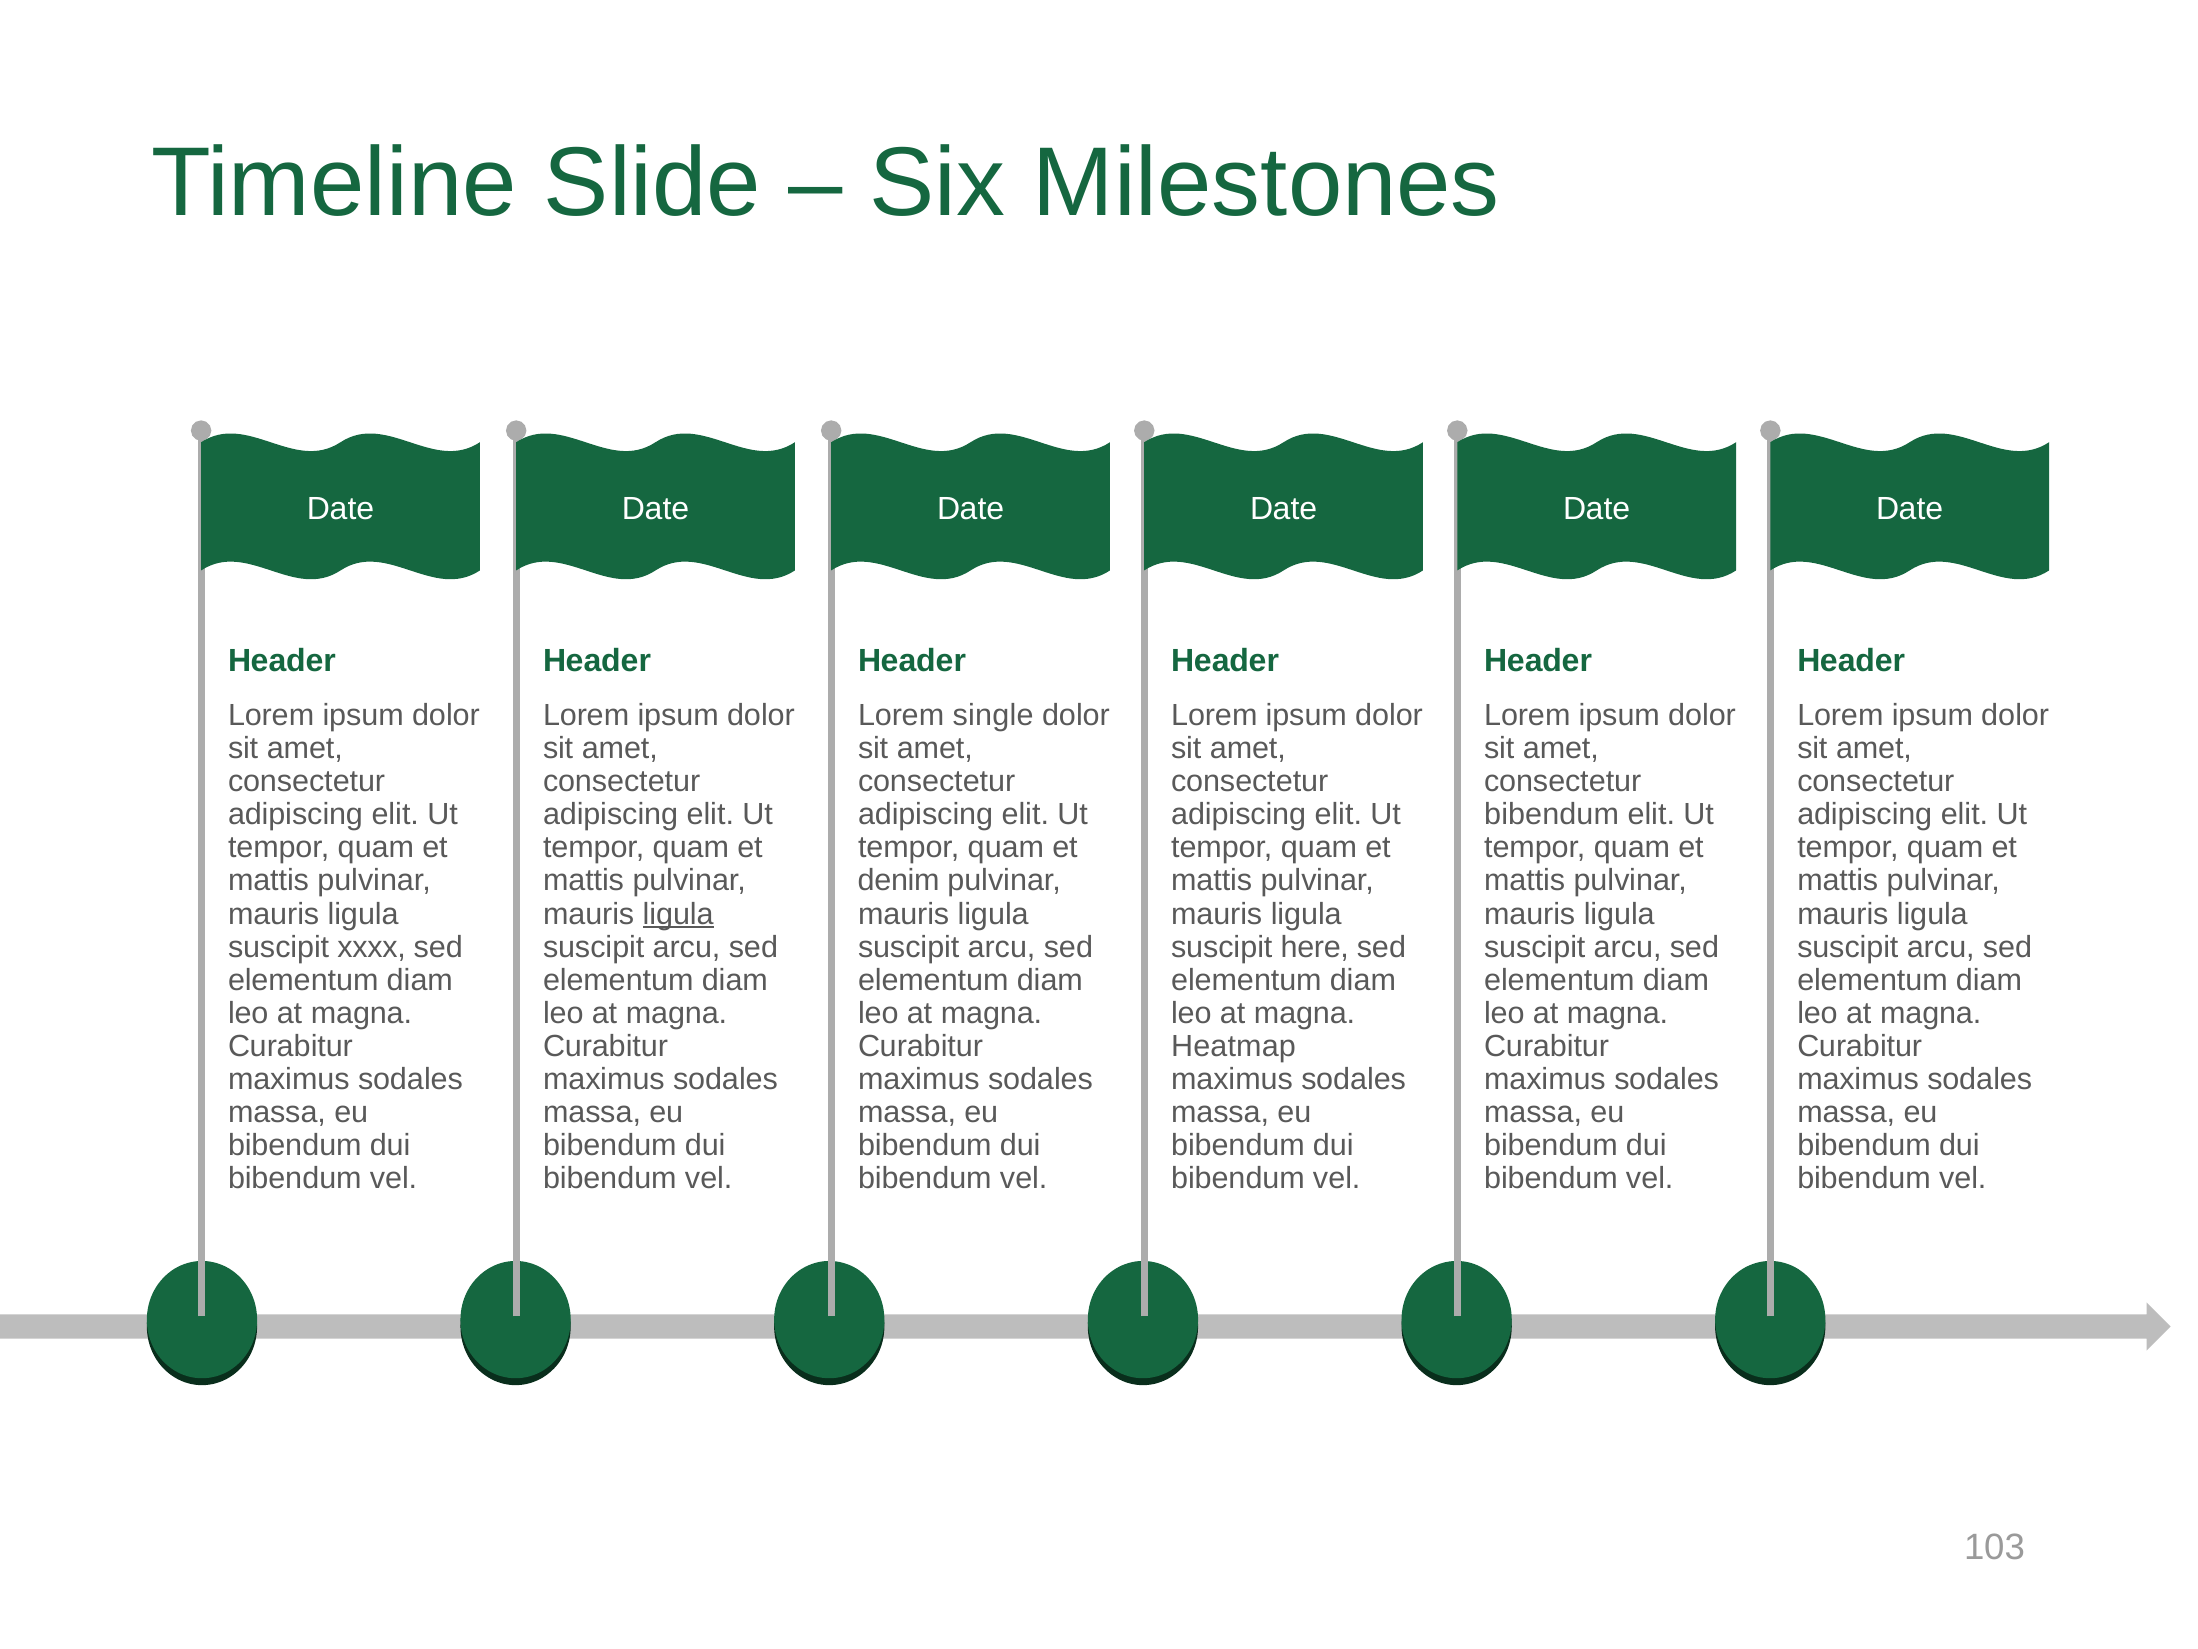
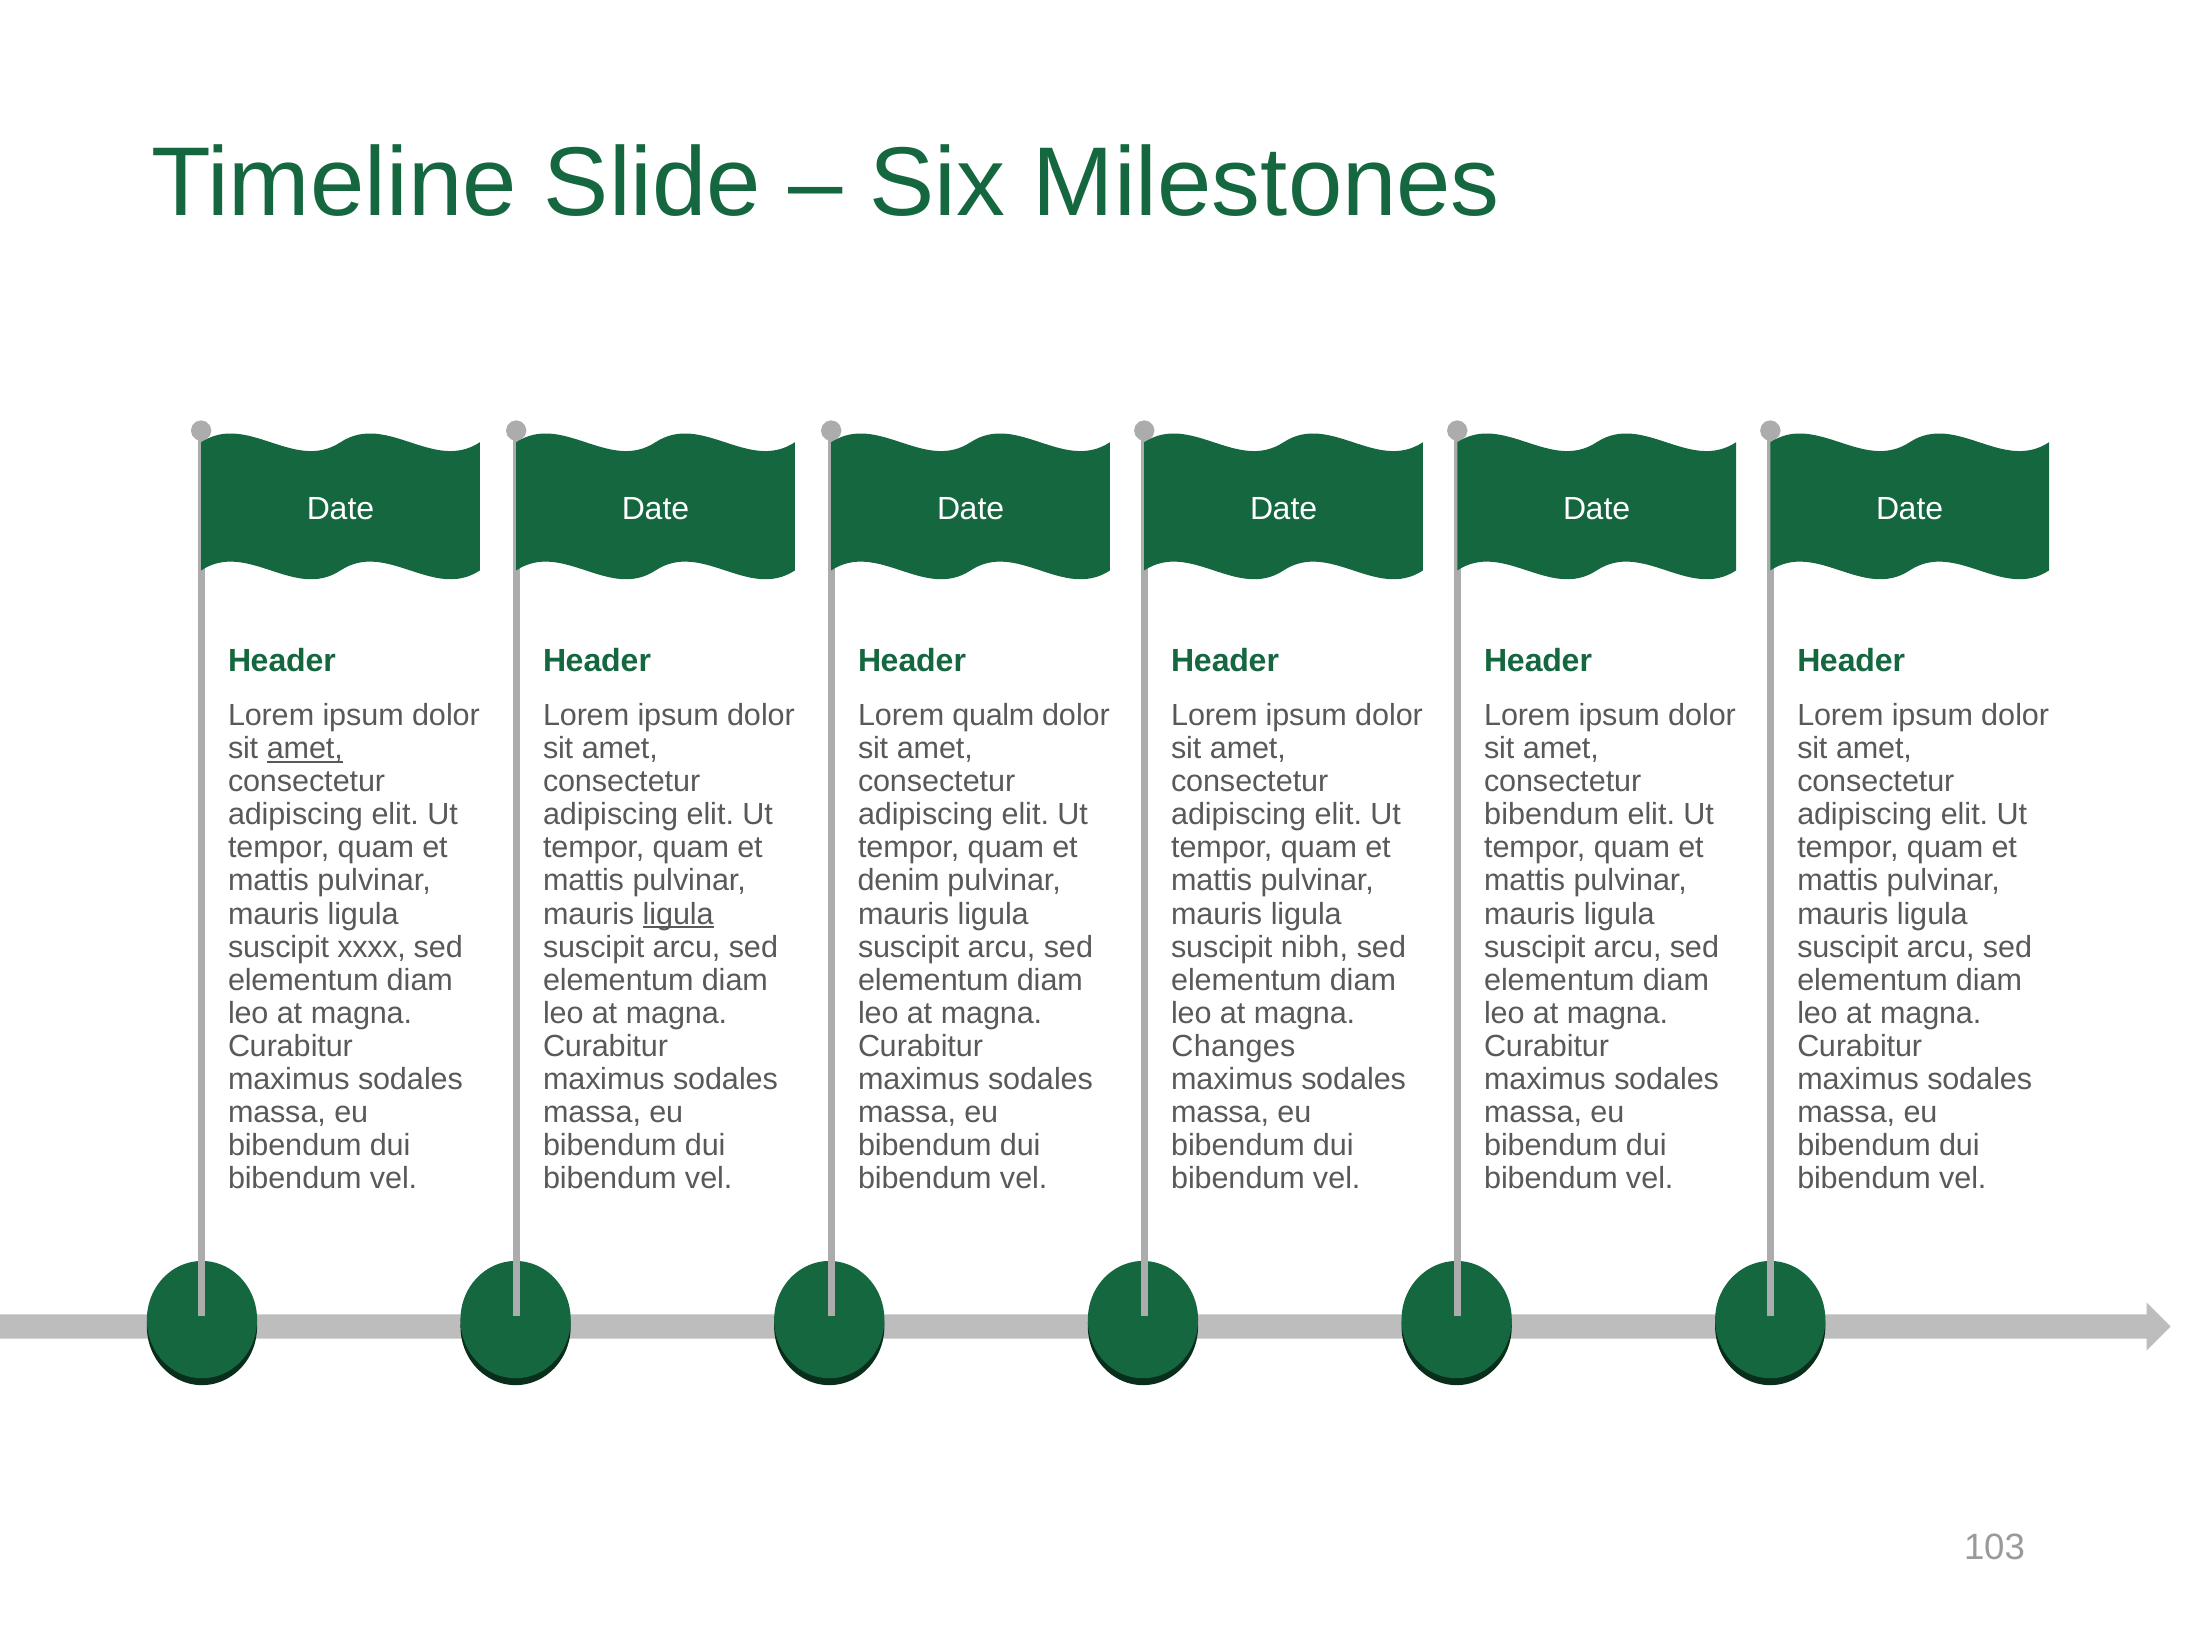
single: single -> qualm (993, 715)
amet underline: none -> present (305, 748)
here: here -> nibh (1314, 947)
Heatmap: Heatmap -> Changes (1233, 1046)
